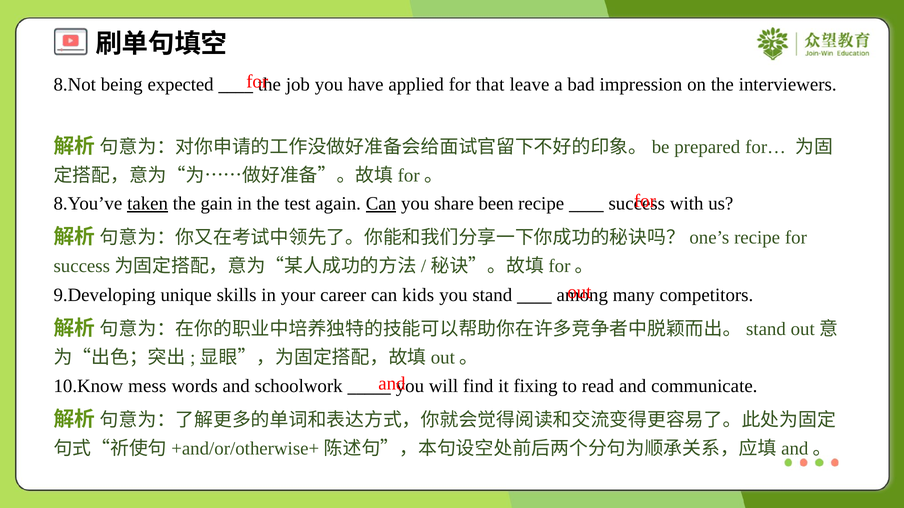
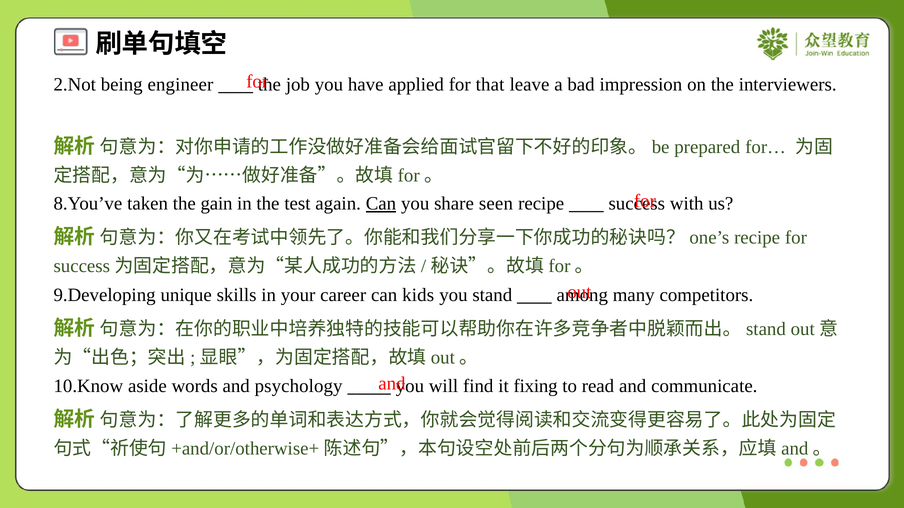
8.Not: 8.Not -> 2.Not (75, 85)
expected: expected -> engineer (180, 85)
taken underline: present -> none (148, 204)
been: been -> seen (496, 204)
mess: mess -> aside (147, 387)
schoolwork: schoolwork -> psychology (299, 387)
